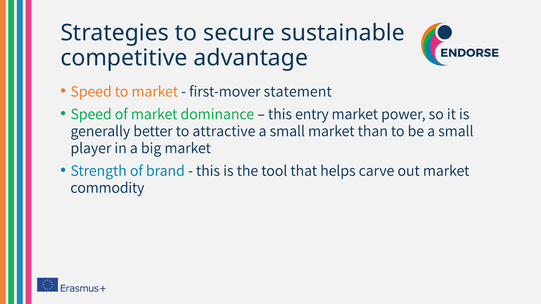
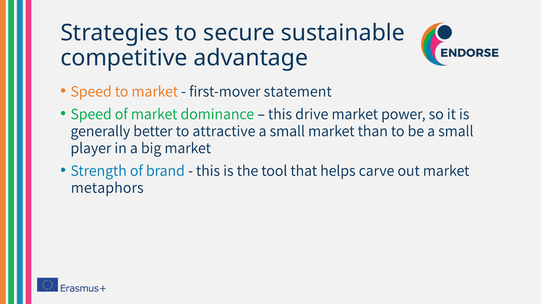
entry: entry -> drive (312, 114)
commodity: commodity -> metaphors (107, 188)
